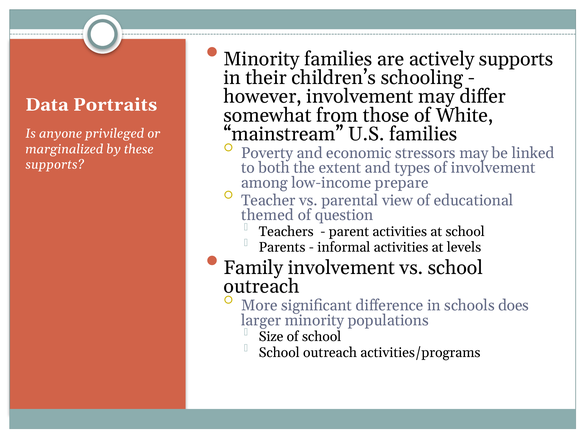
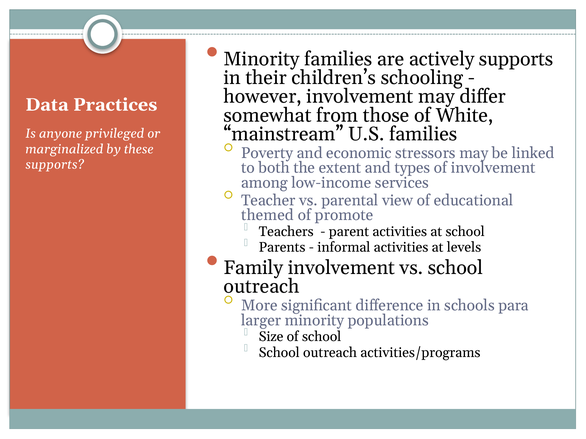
Portraits: Portraits -> Practices (115, 105)
prepare: prepare -> services (402, 183)
question: question -> promote (344, 215)
does: does -> para (514, 306)
